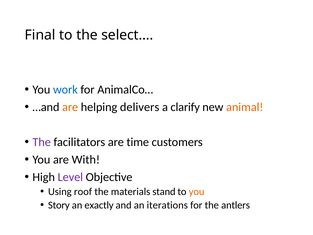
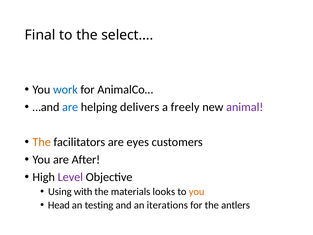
are colour: orange -> blue (70, 107)
clarify: clarify -> freely (185, 107)
animal colour: orange -> purple (245, 107)
The colour: purple -> orange (42, 142)
time: time -> eyes (138, 142)
With: With -> After (86, 160)
roof: roof -> with (83, 191)
stand: stand -> looks (164, 191)
Story: Story -> Head (59, 205)
exactly: exactly -> testing (99, 205)
